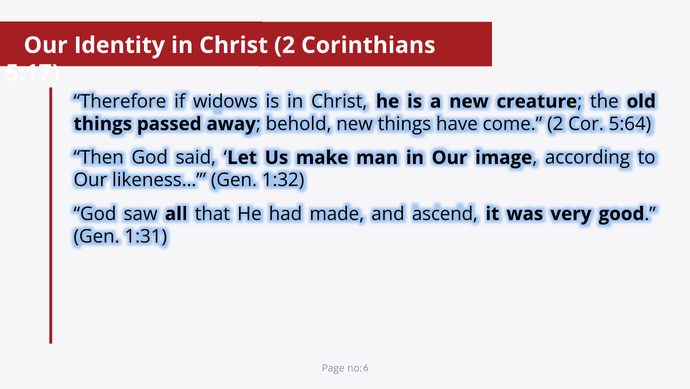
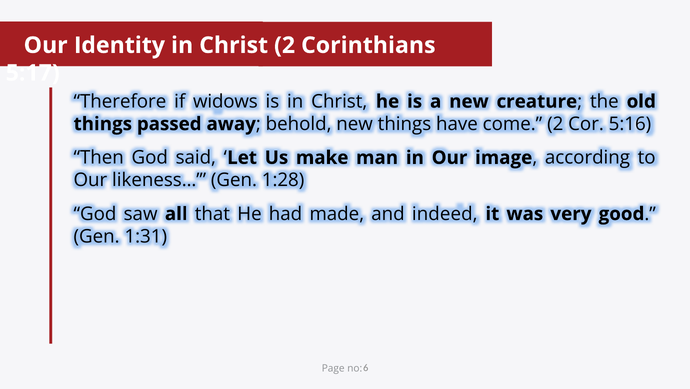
5:64: 5:64 -> 5:16 (630, 124)
1:32: 1:32 -> 1:28 (283, 180)
ascend: ascend -> indeed (445, 214)
